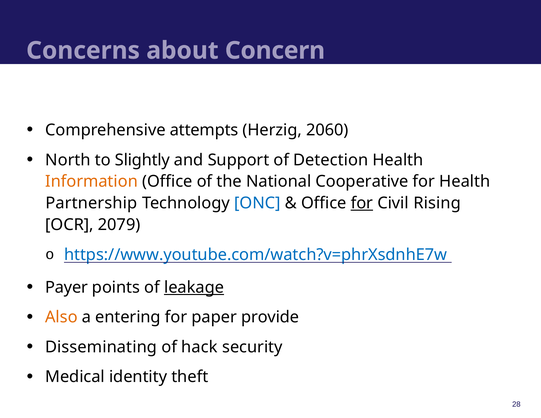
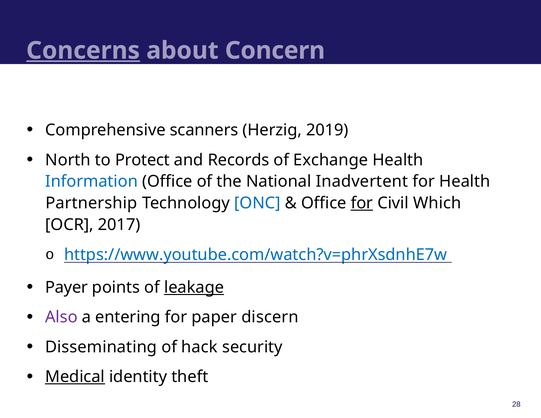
Concerns underline: none -> present (83, 51)
attempts: attempts -> scanners (204, 130)
2060: 2060 -> 2019 (327, 130)
Slightly: Slightly -> Protect (142, 160)
Support: Support -> Records (238, 160)
Detection: Detection -> Exchange (331, 160)
Information colour: orange -> blue (91, 182)
Cooperative: Cooperative -> Inadvertent (362, 182)
Rising: Rising -> Which (437, 203)
2079: 2079 -> 2017 (119, 225)
Also colour: orange -> purple (61, 317)
provide: provide -> discern (270, 317)
Medical underline: none -> present (75, 377)
